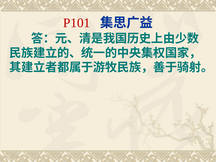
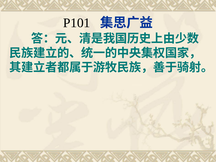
P101 colour: red -> black (77, 23)
